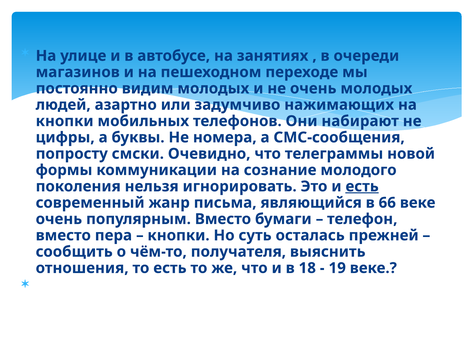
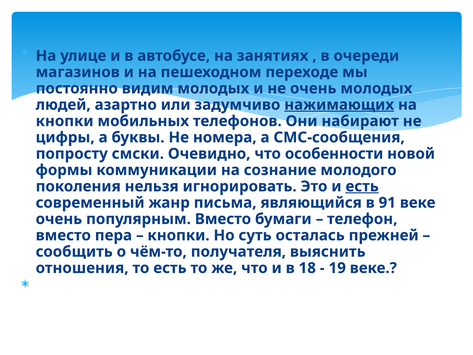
нажимающих underline: none -> present (339, 105)
телеграммы: телеграммы -> особенности (334, 154)
66: 66 -> 91 (387, 203)
